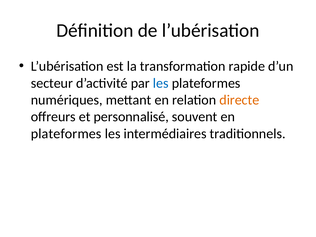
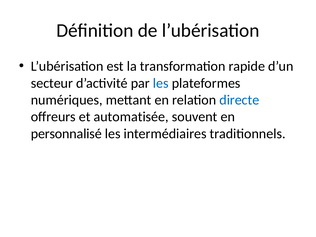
directe colour: orange -> blue (239, 100)
personnalisé: personnalisé -> automatisée (131, 117)
plateformes: plateformes -> personnalisé (66, 134)
